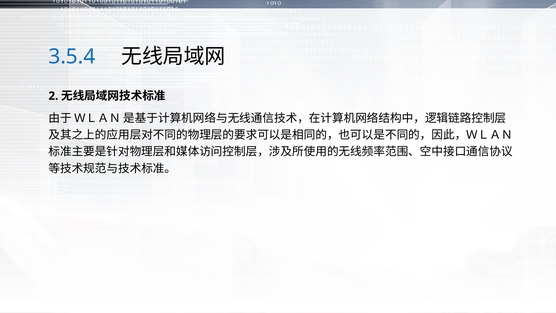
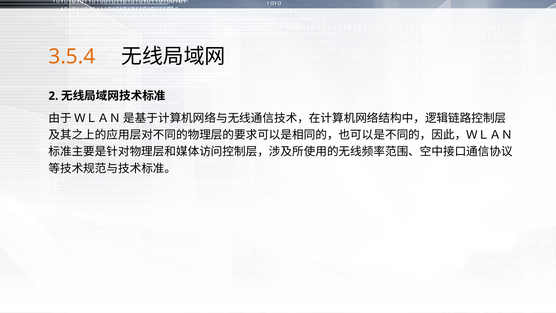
3.5.4 colour: blue -> orange (72, 57)
